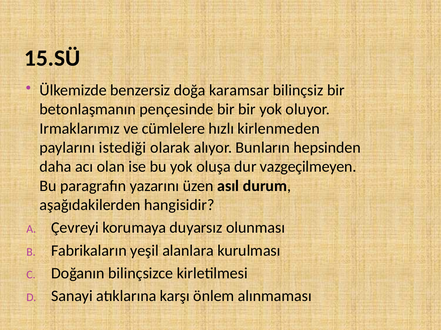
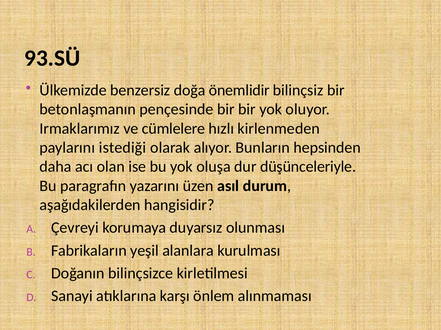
15.SÜ: 15.SÜ -> 93.SÜ (52, 58)
karamsar: karamsar -> önemlidir (239, 90)
vazgeçilmeyen: vazgeçilmeyen -> düşünceleriyle (308, 167)
